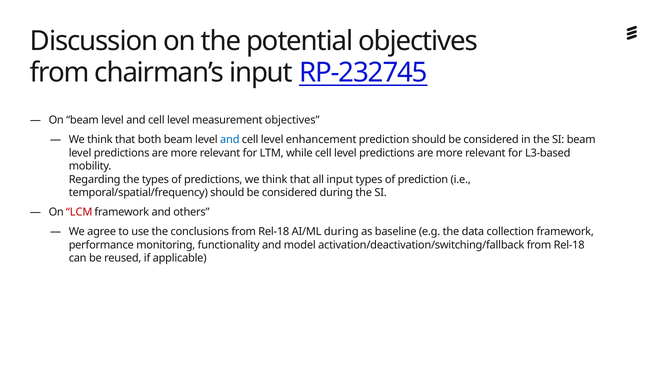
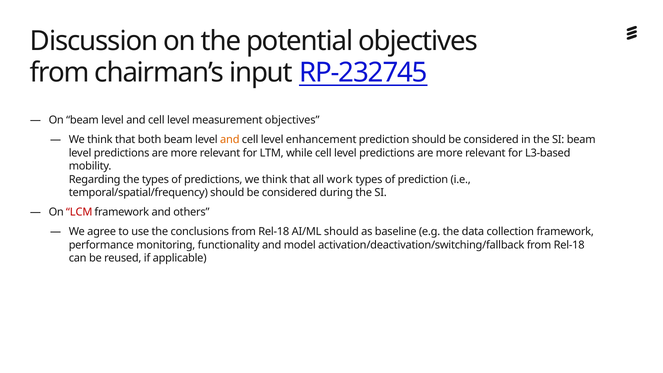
and colour: blue -> orange (230, 140)
all input: input -> work (340, 180)
AI/ML during: during -> should (341, 232)
